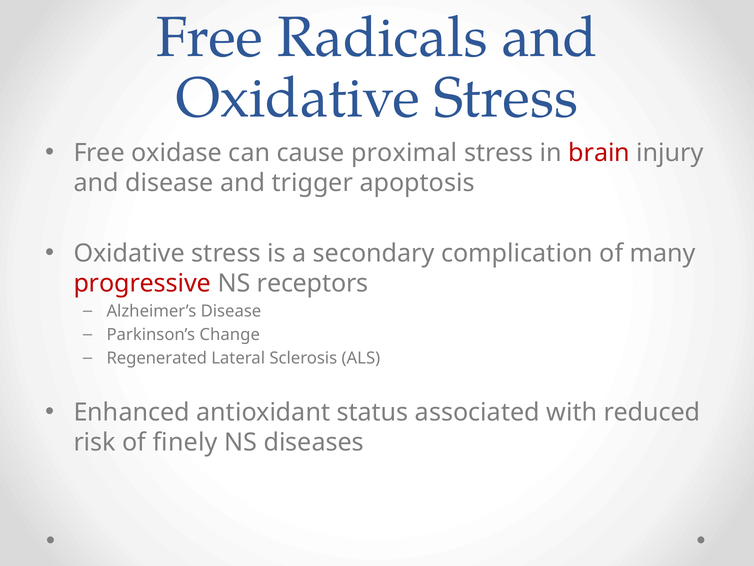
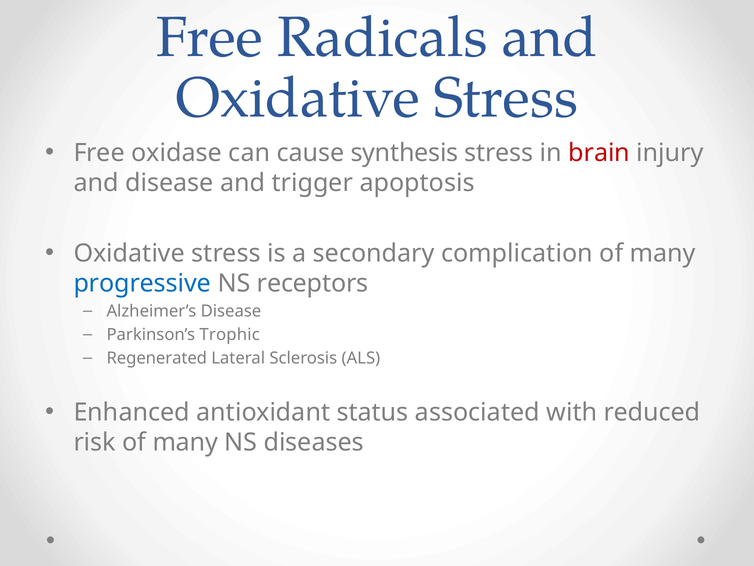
proximal: proximal -> synthesis (404, 153)
progressive colour: red -> blue (142, 283)
Change: Change -> Trophic (230, 335)
risk of finely: finely -> many (185, 442)
